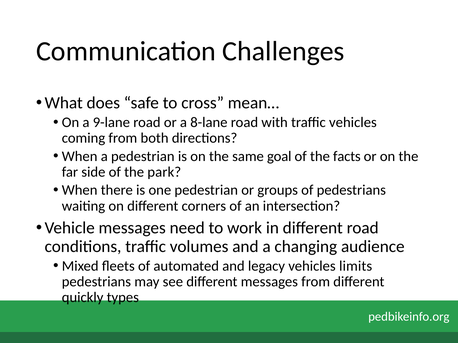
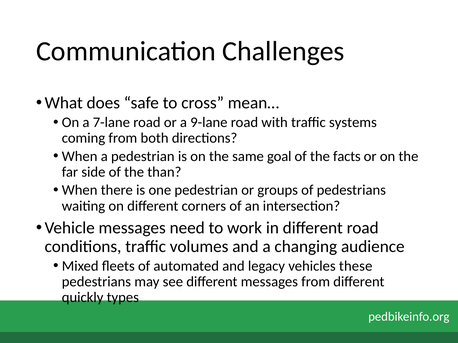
9-lane: 9-lane -> 7-lane (111, 122)
8-lane: 8-lane -> 9-lane (209, 122)
traffic vehicles: vehicles -> systems (353, 122)
park: park -> than (164, 172)
limits: limits -> these (356, 266)
